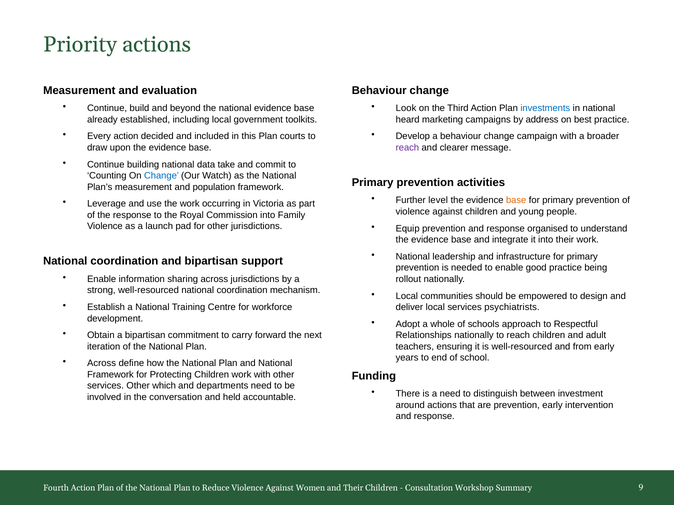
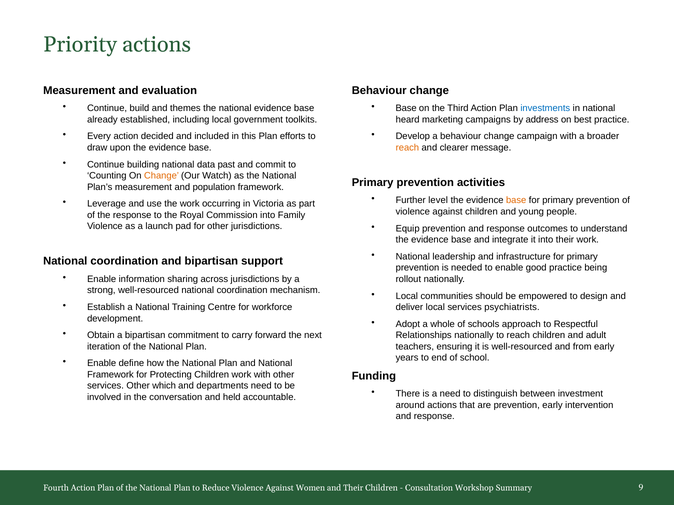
beyond: beyond -> themes (185, 108)
Look: Look -> Base (406, 108)
courts: courts -> efforts (293, 136)
reach colour: purple -> orange (407, 148)
take: take -> past (226, 165)
Change colour: blue -> orange (162, 176)
organised: organised -> outcomes (548, 229)
Across: Across -> Enable (102, 364)
